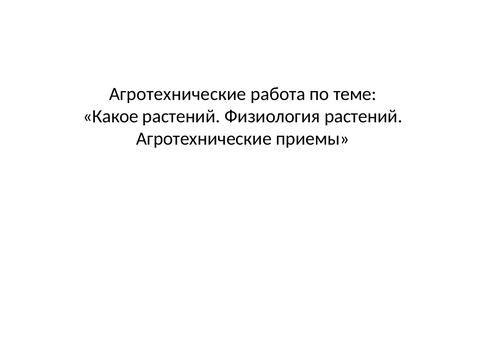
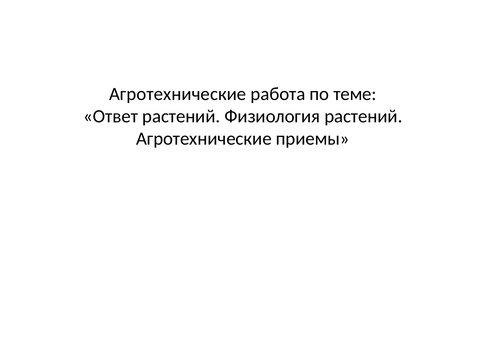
Какое: Какое -> Ответ (111, 116)
